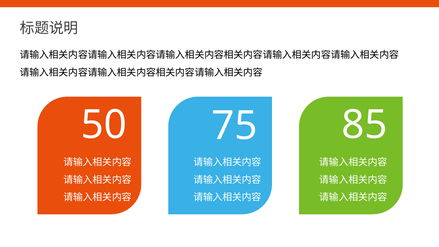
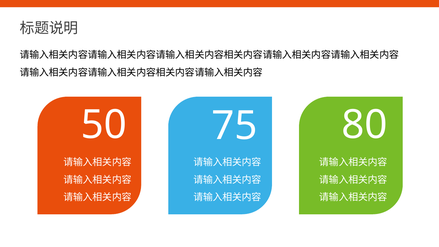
85: 85 -> 80 (365, 125)
